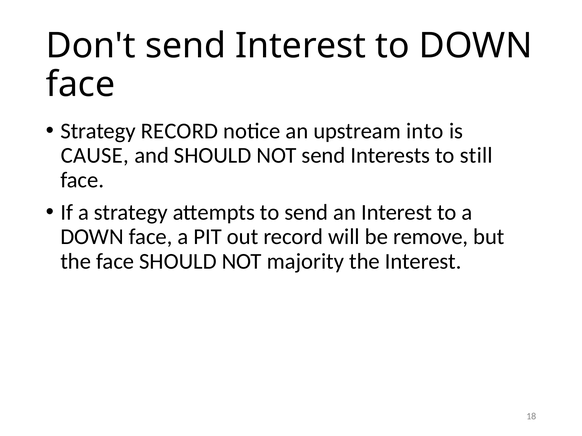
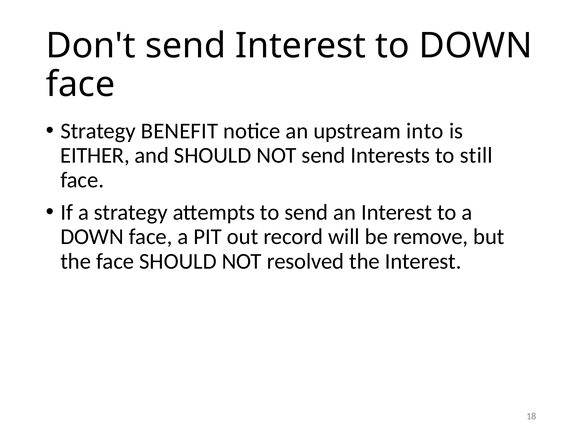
Strategy RECORD: RECORD -> BENEFIT (179, 131)
CAUSE: CAUSE -> EITHER (95, 156)
majority: majority -> resolved (305, 262)
